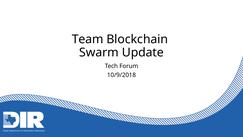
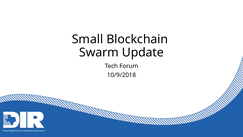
Team: Team -> Small (88, 39)
